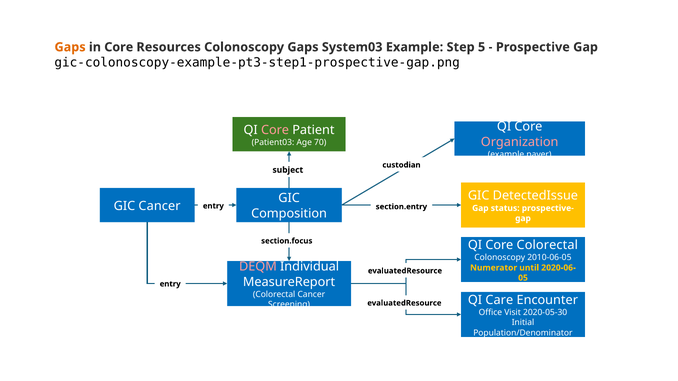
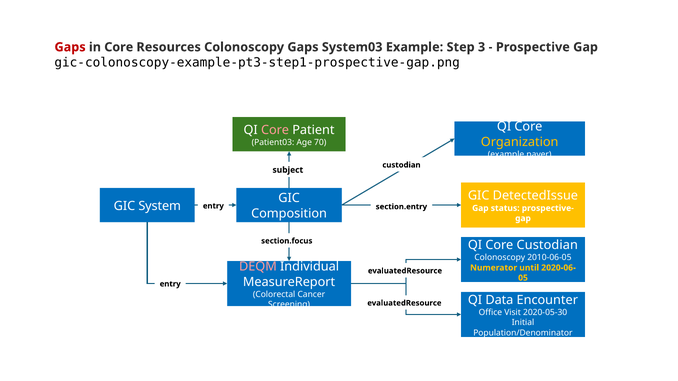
Gaps colour: orange -> red (70, 47)
5: 5 -> 3 (482, 47)
Organization colour: pink -> yellow (520, 142)
GIC Cancer: Cancer -> System (160, 206)
Core Colorectal: Colorectal -> Custodian (547, 245)
Care: Care -> Data (499, 300)
